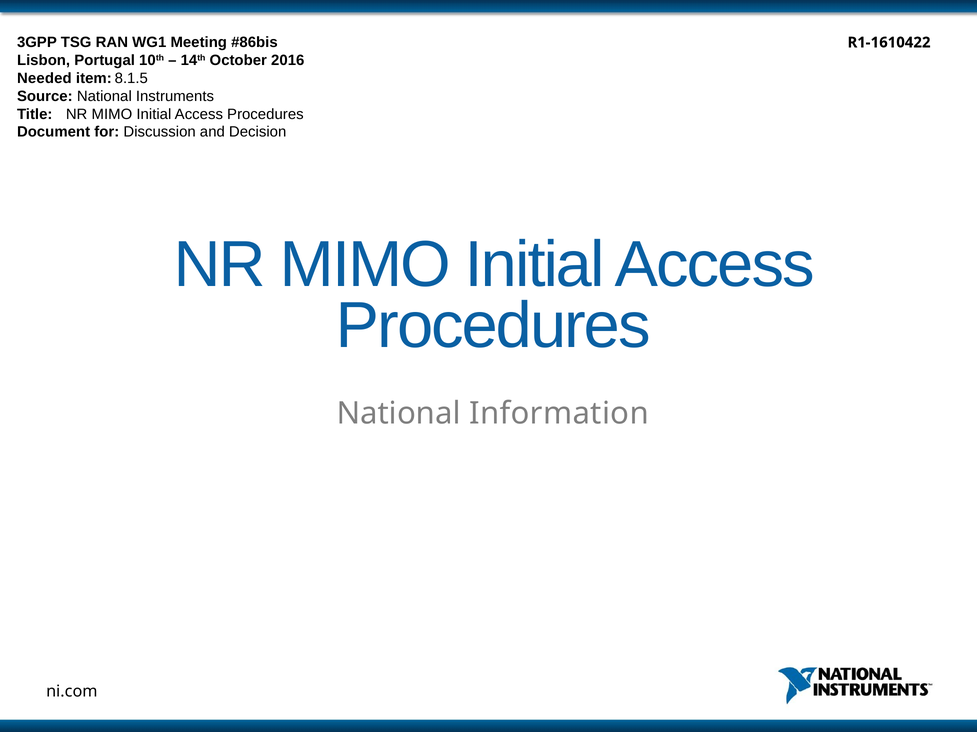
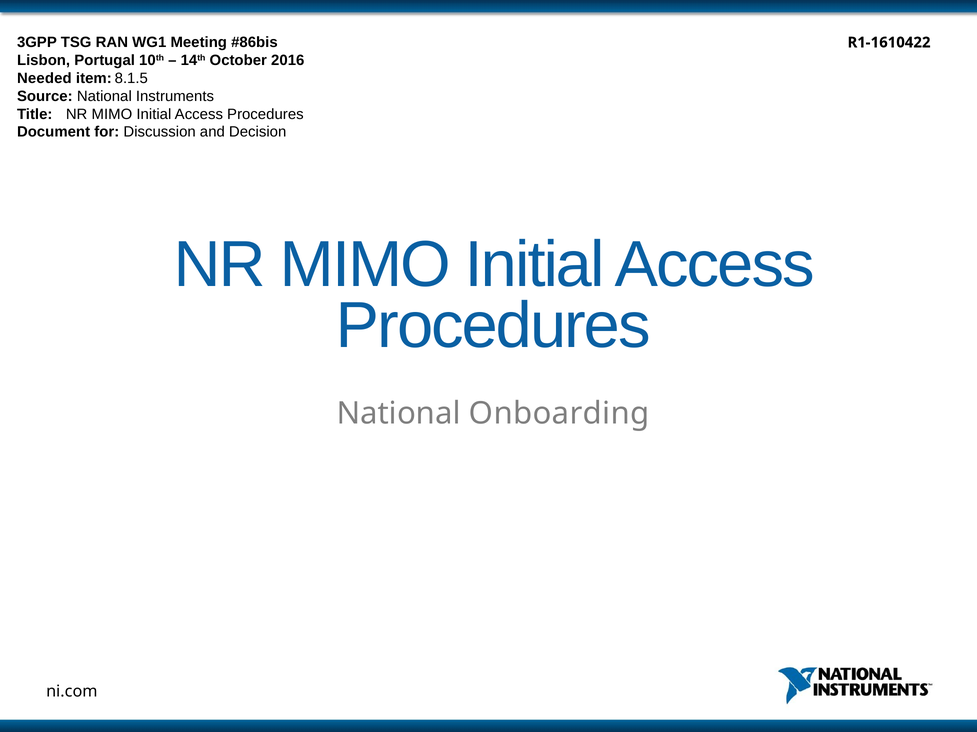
Information: Information -> Onboarding (559, 414)
